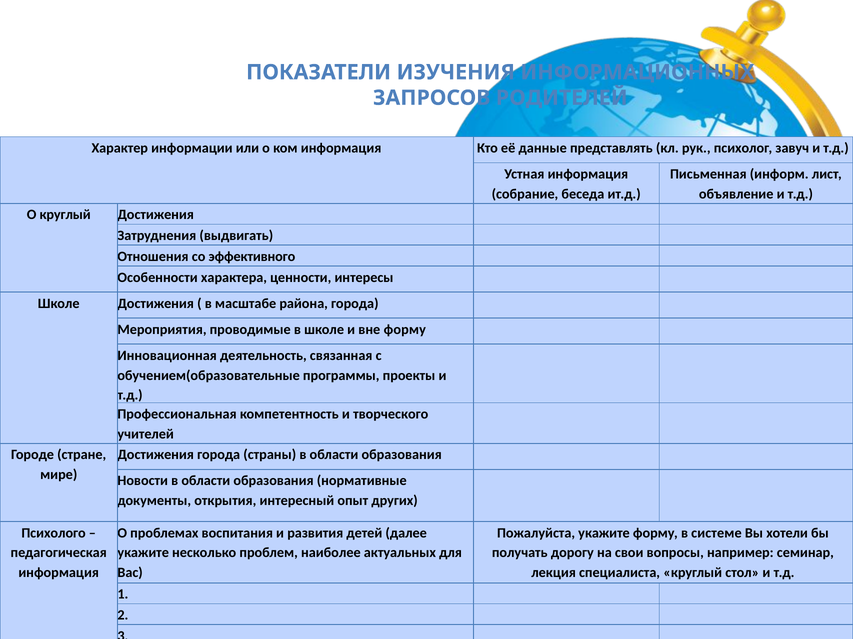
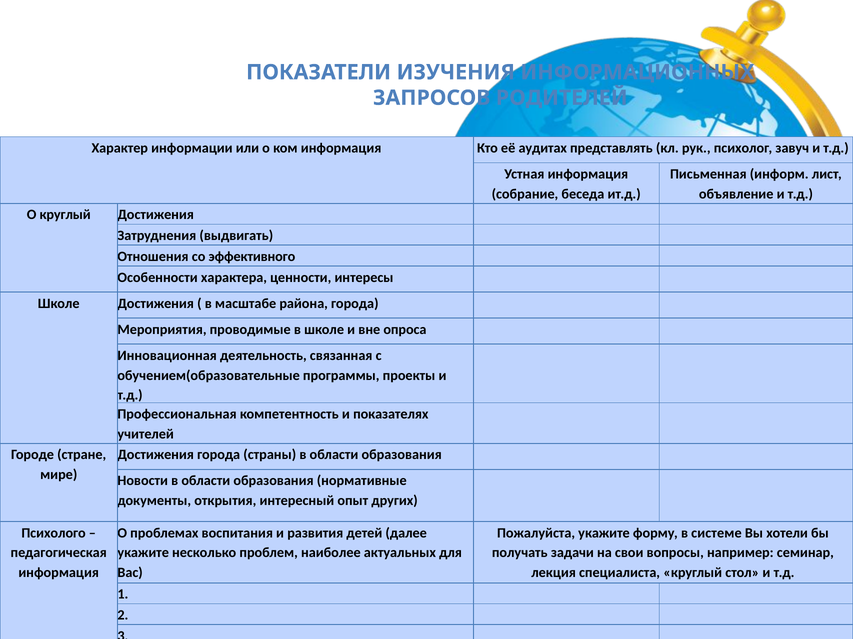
данные: данные -> аудитах (543, 148)
вне форму: форму -> опроса (405, 330)
творческого: творческого -> показателях (391, 415)
дорогу: дорогу -> задачи (572, 553)
